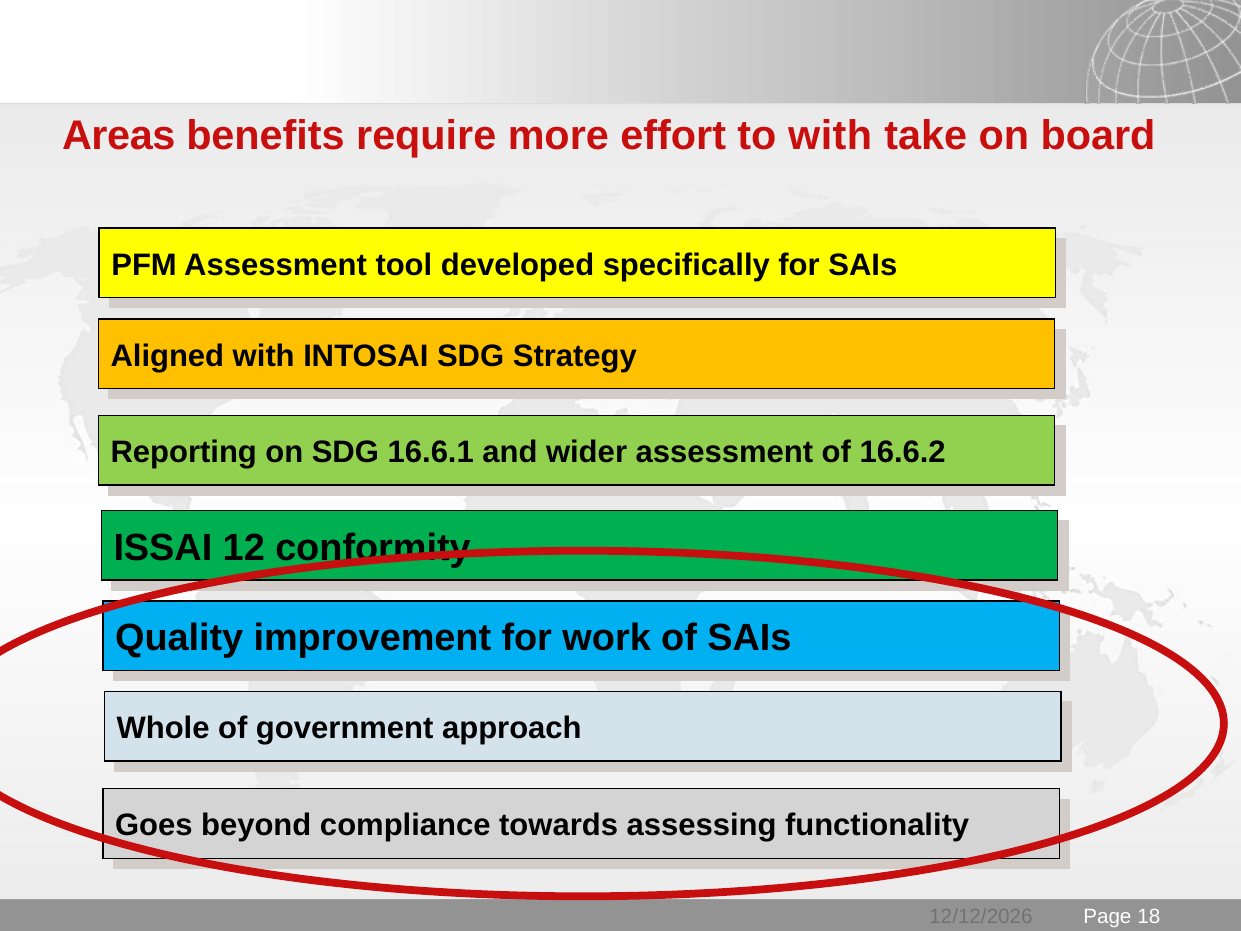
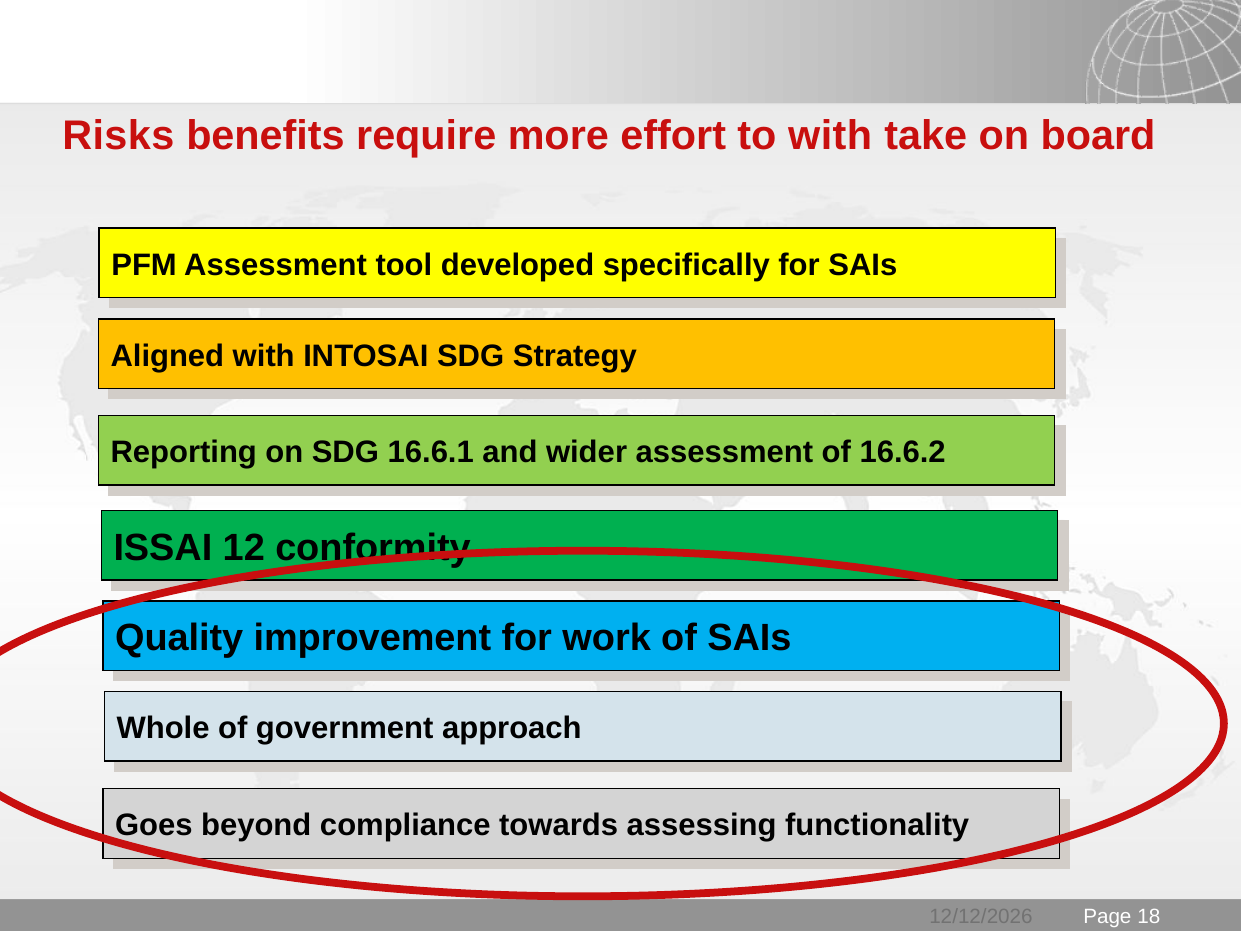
Areas: Areas -> Risks (118, 136)
